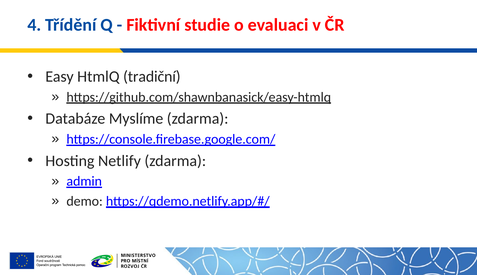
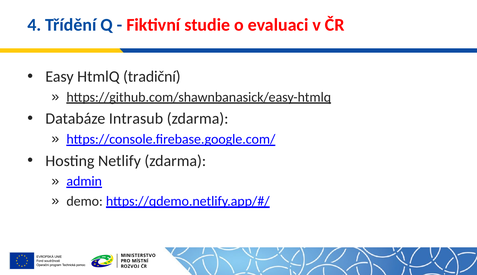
Myslíme: Myslíme -> Intrasub (136, 119)
